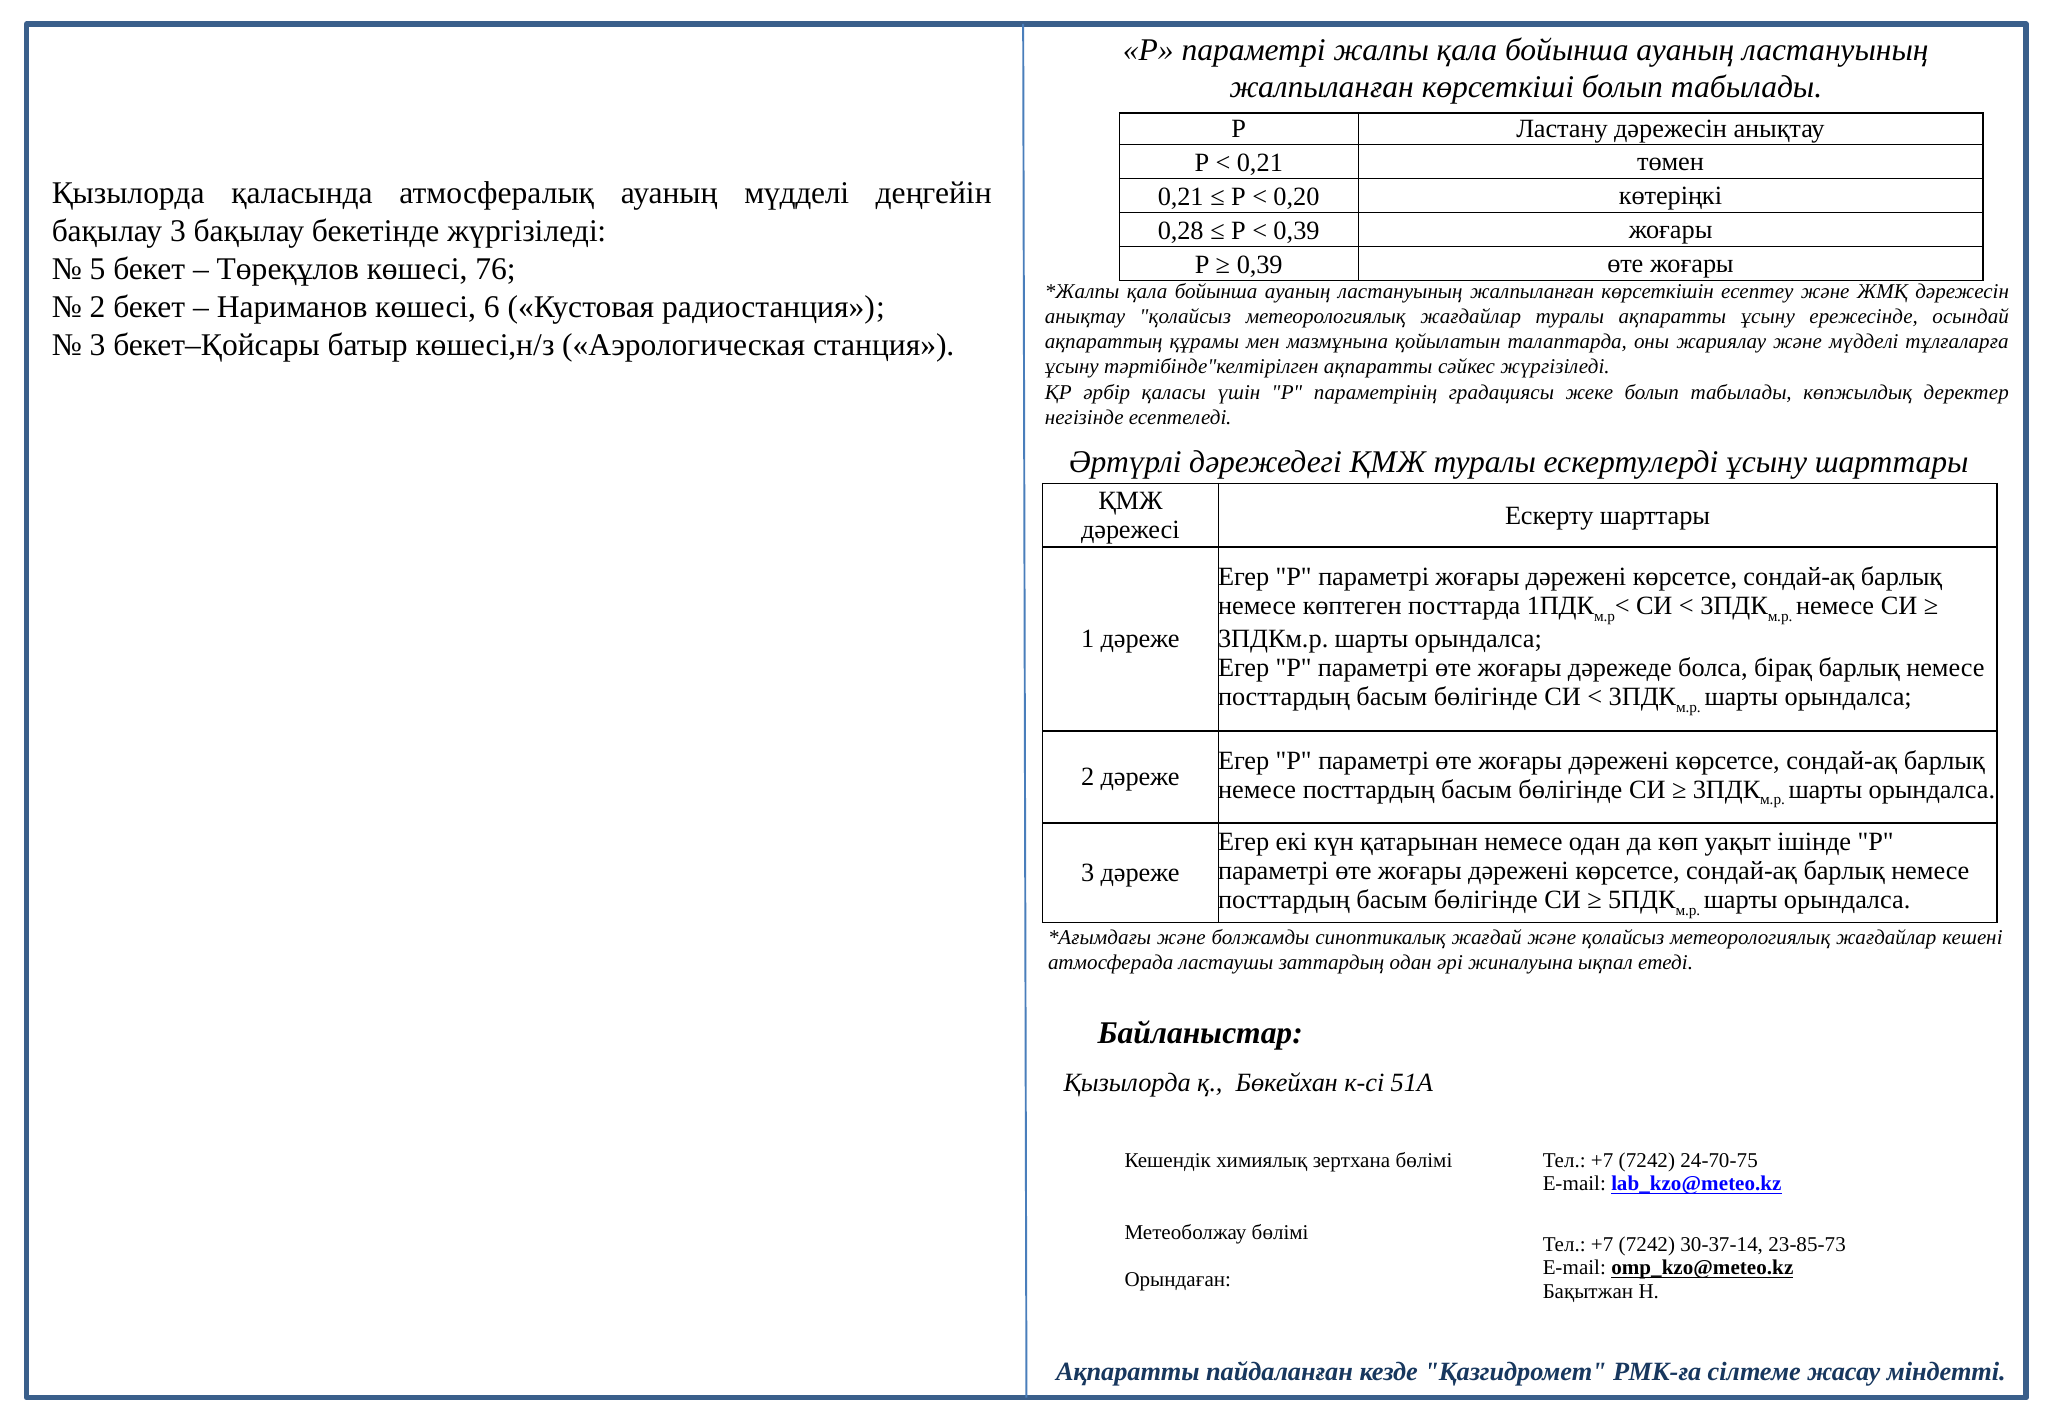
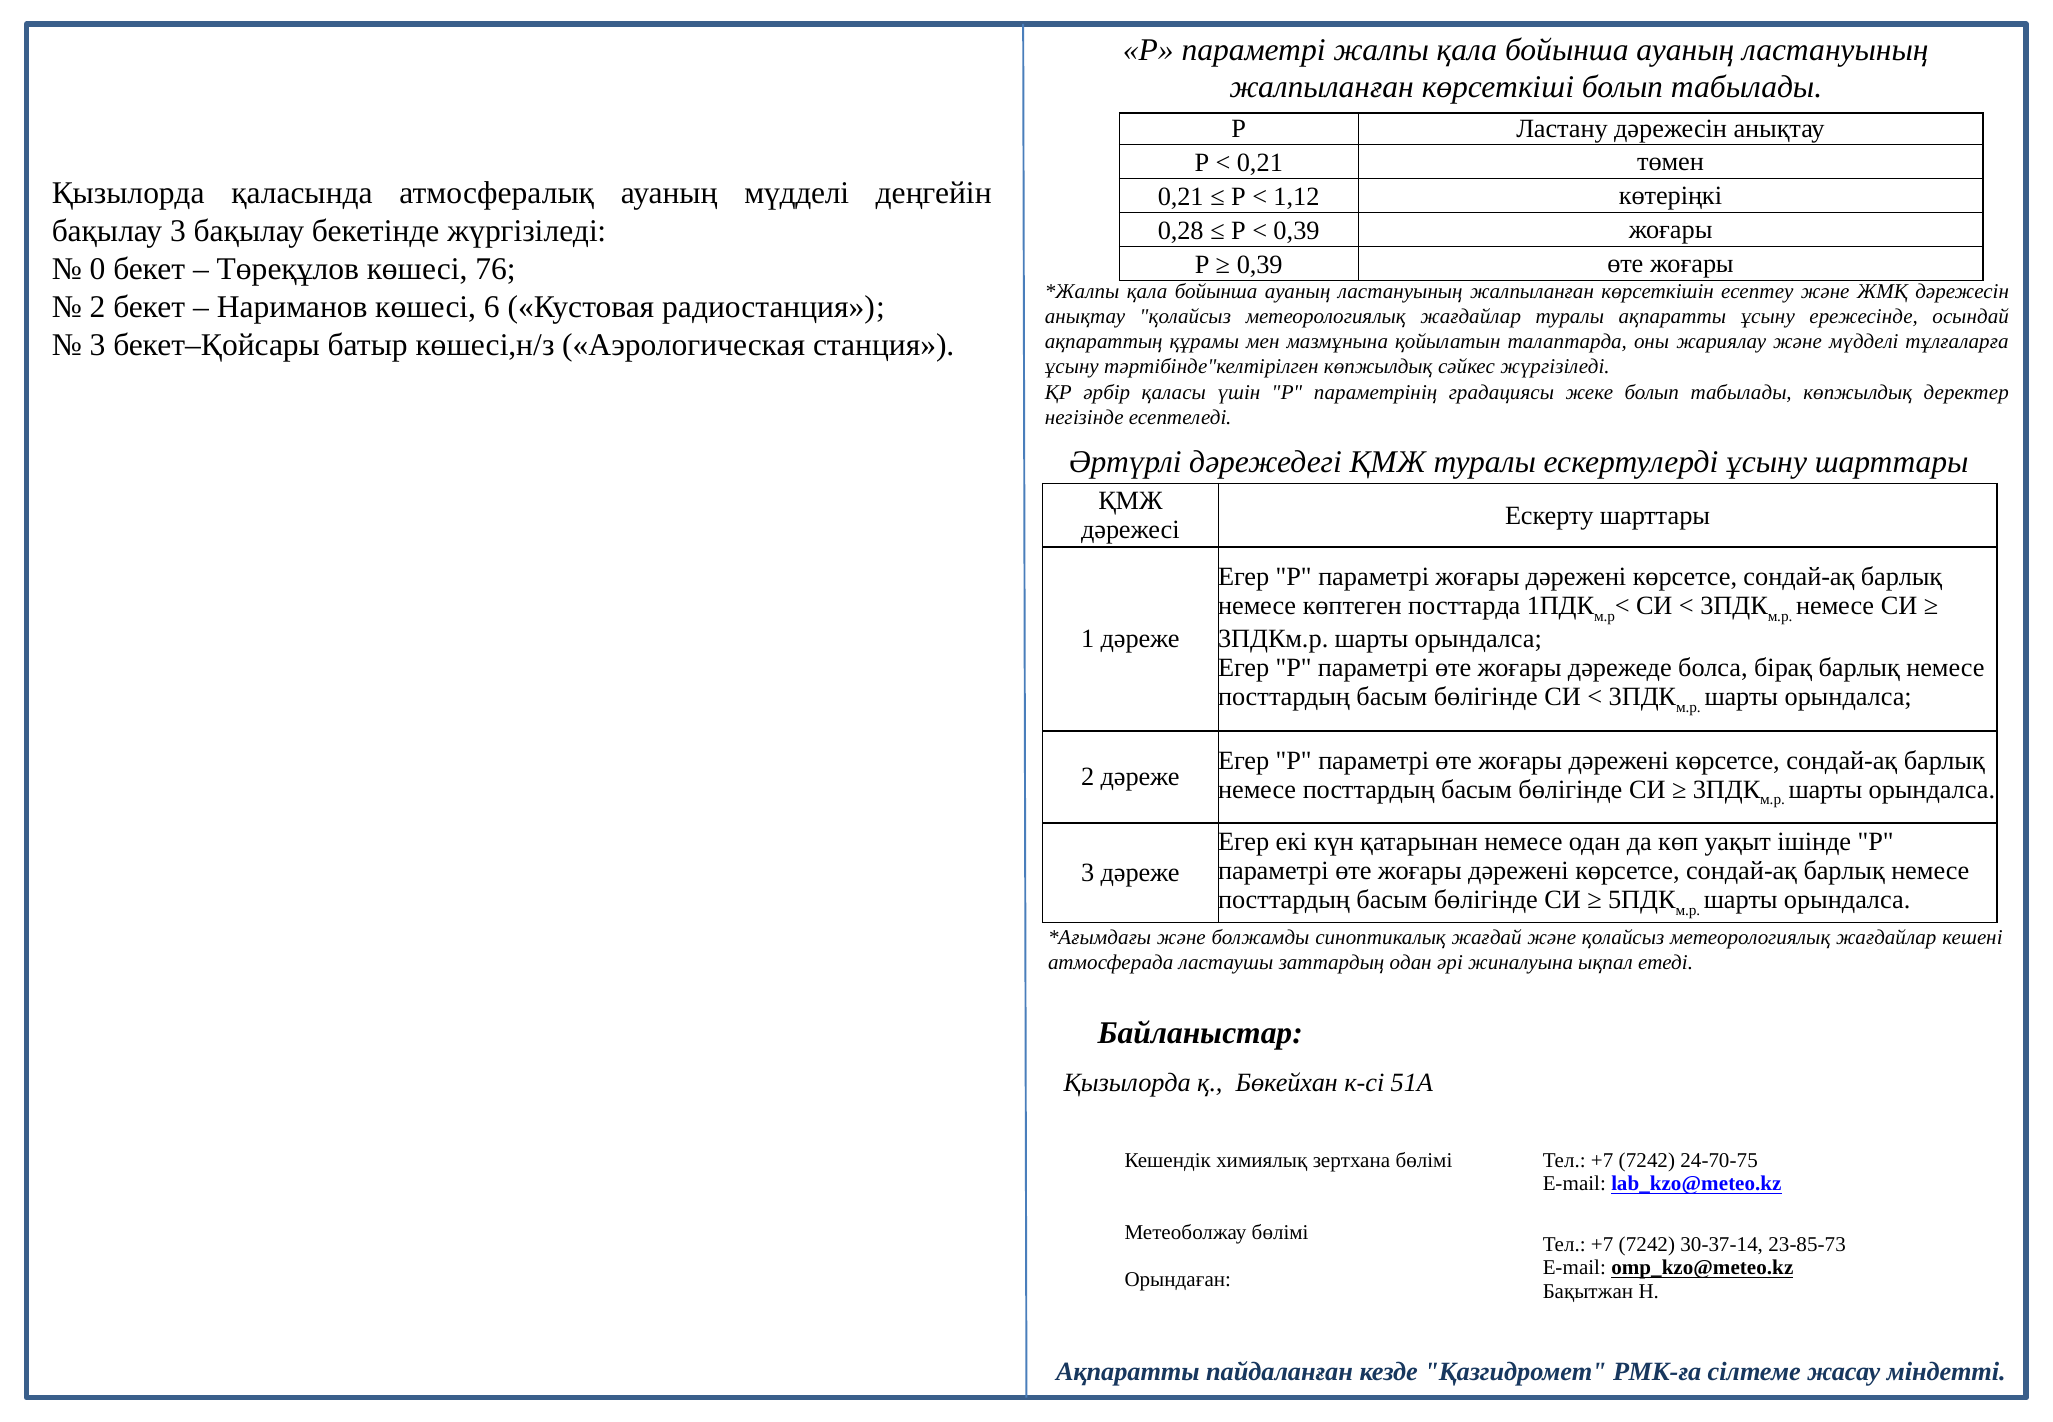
0,20: 0,20 -> 1,12 (1296, 197)
5: 5 -> 0 (98, 269)
тәртібінде"келтірілген ақпаратты: ақпаратты -> көпжылдық (1378, 367)
